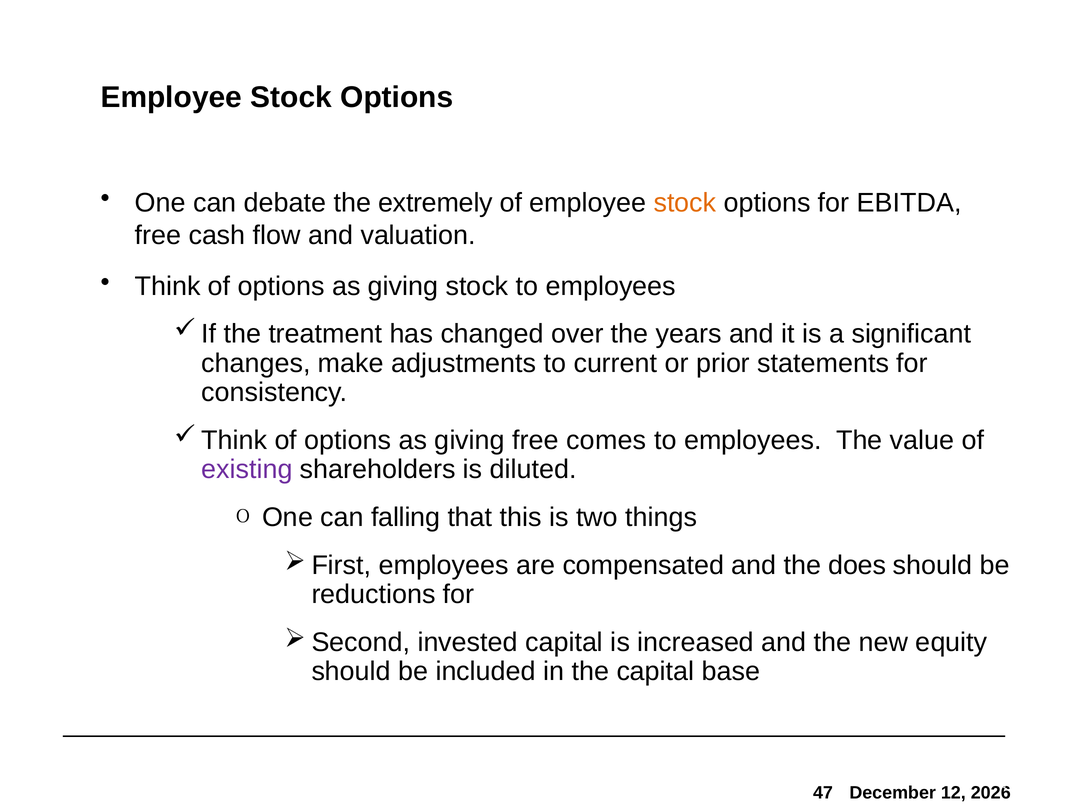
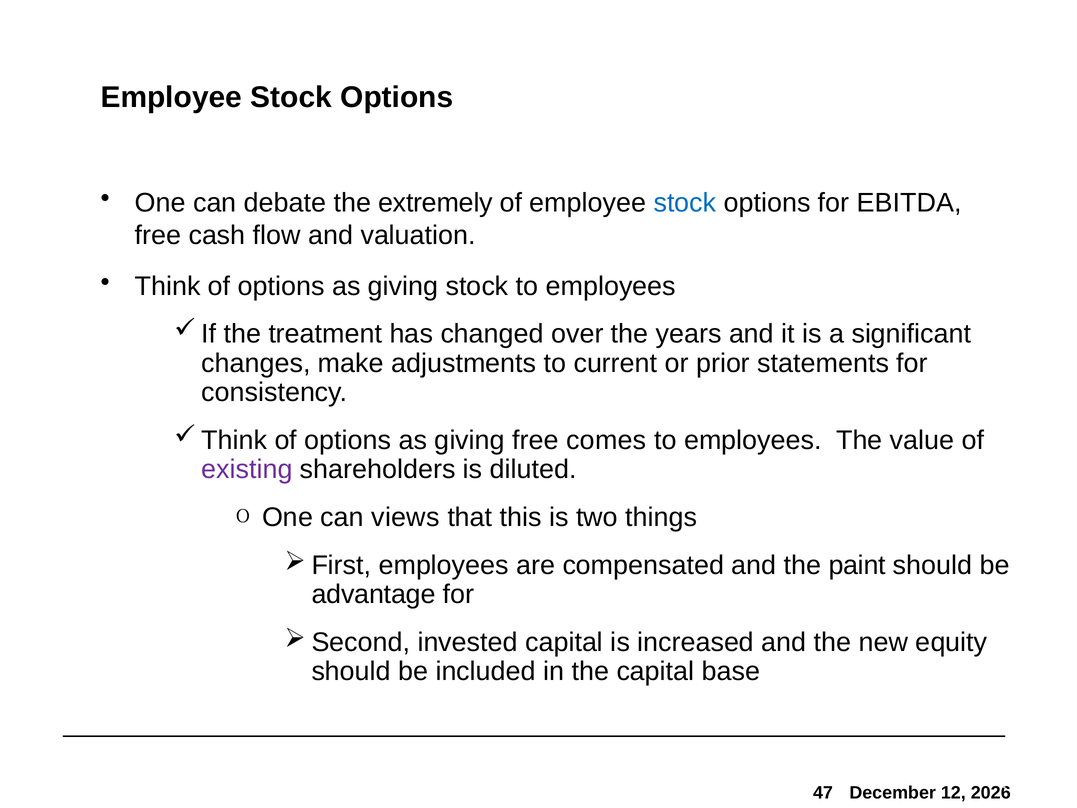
stock colour: orange -> blue (685, 203)
falling: falling -> views (405, 517)
does: does -> paint (857, 565)
reductions: reductions -> advantage (374, 594)
